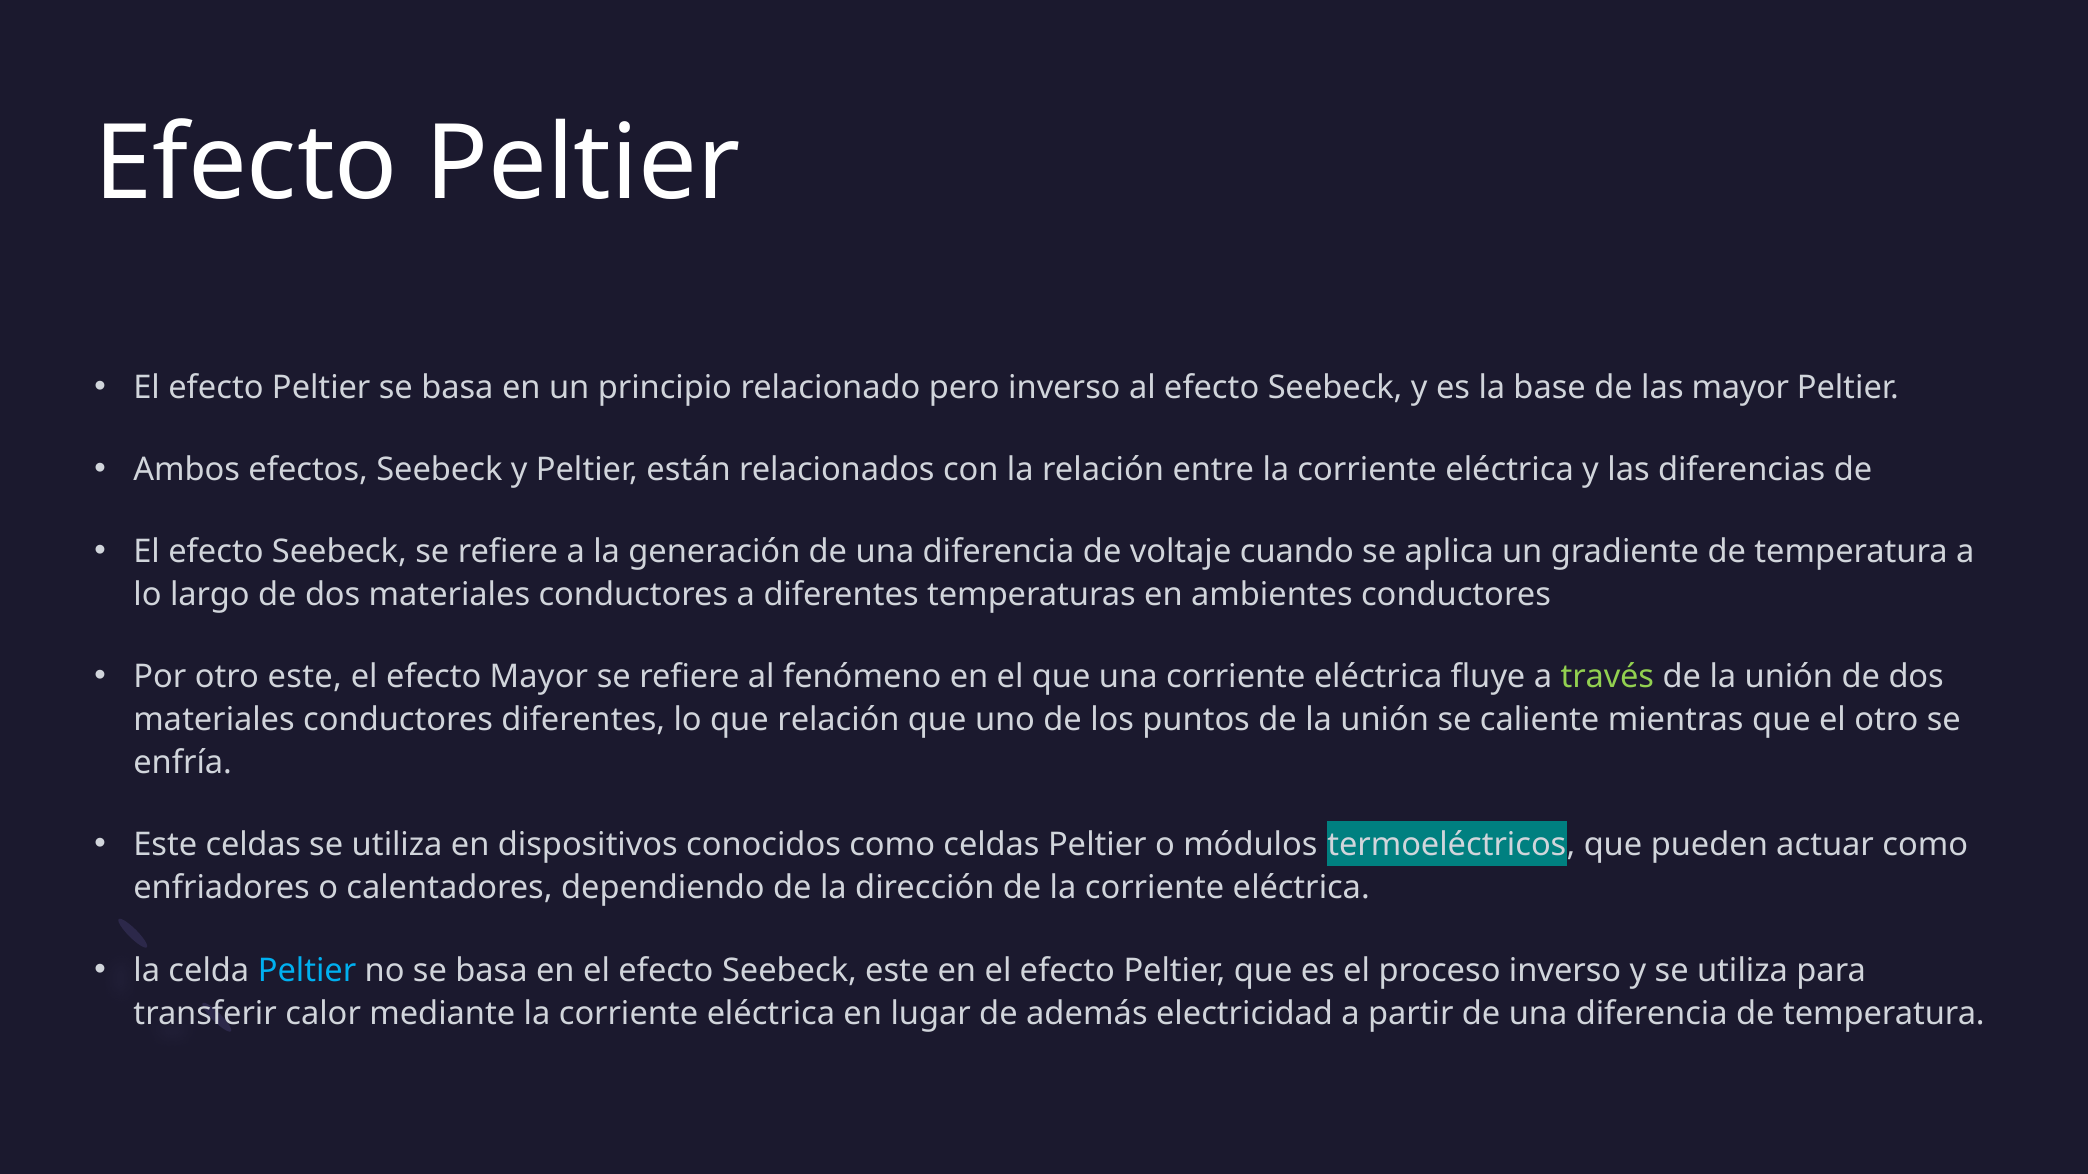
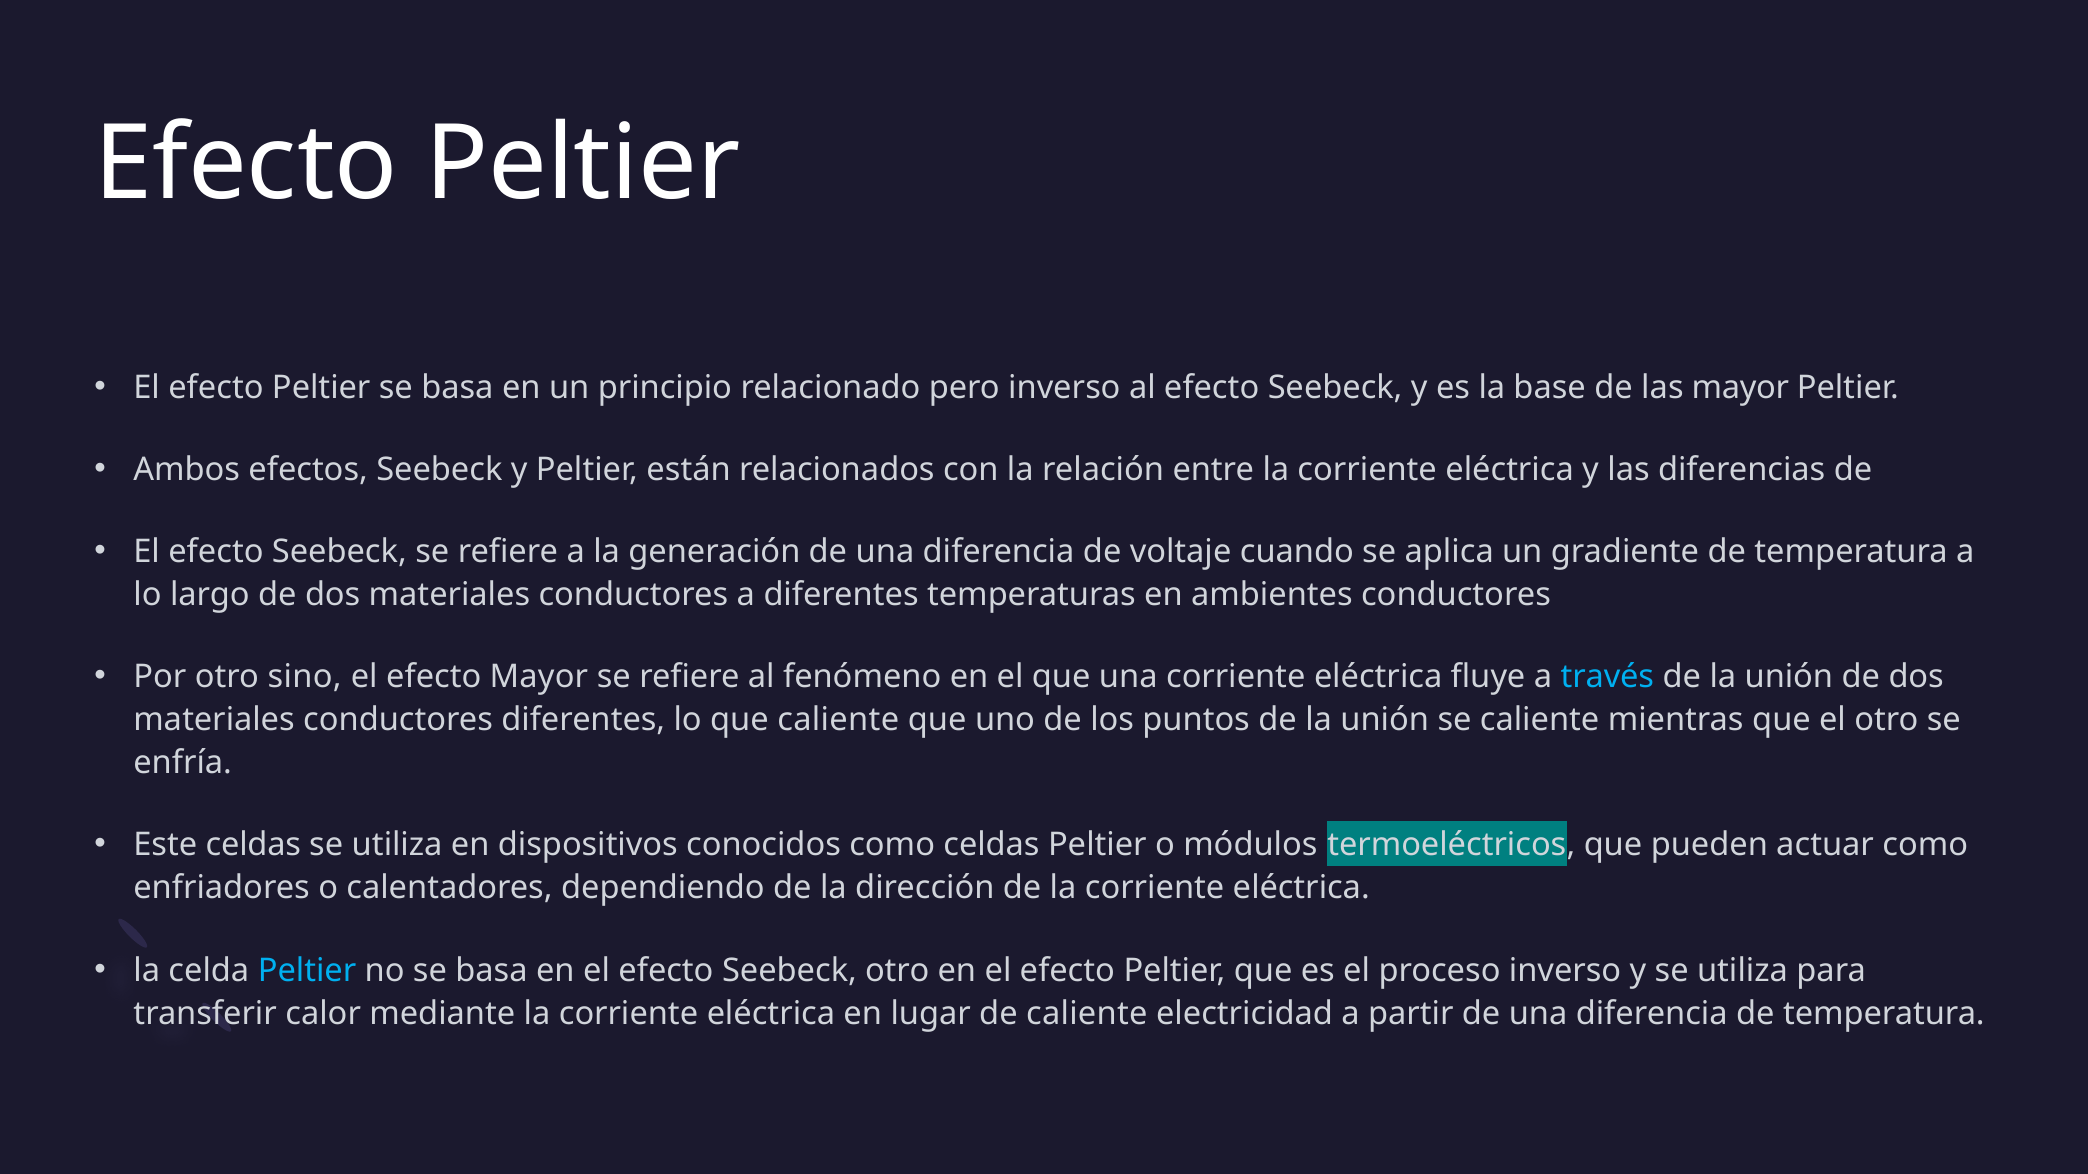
otro este: este -> sino (305, 677)
través colour: light green -> light blue (1607, 677)
que relación: relación -> caliente (838, 720)
Seebeck este: este -> otro (897, 971)
de además: además -> caliente (1087, 1014)
